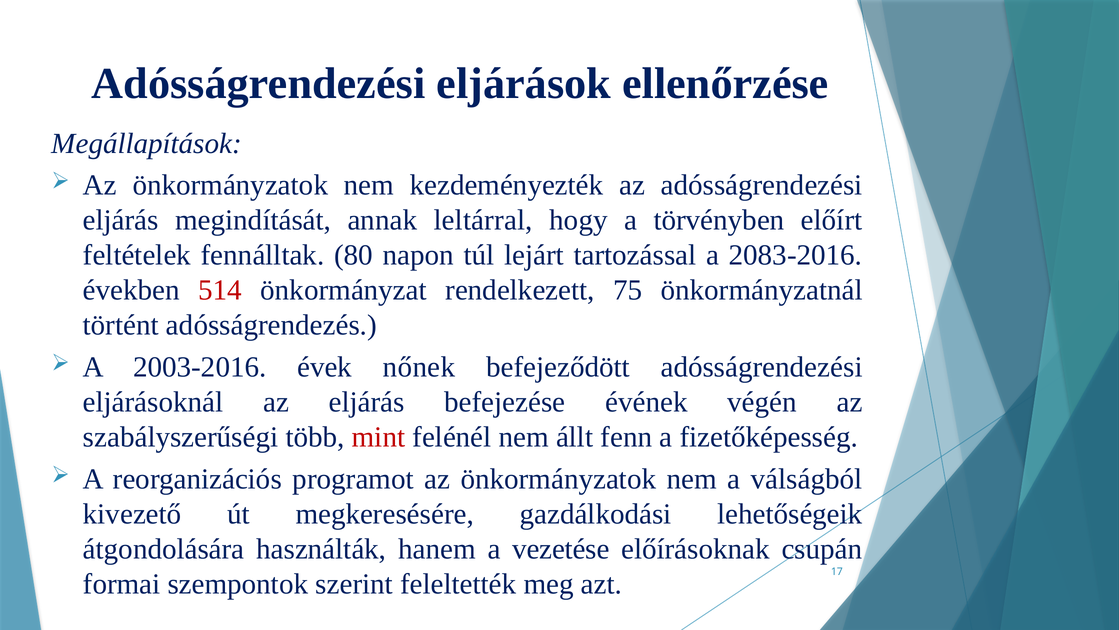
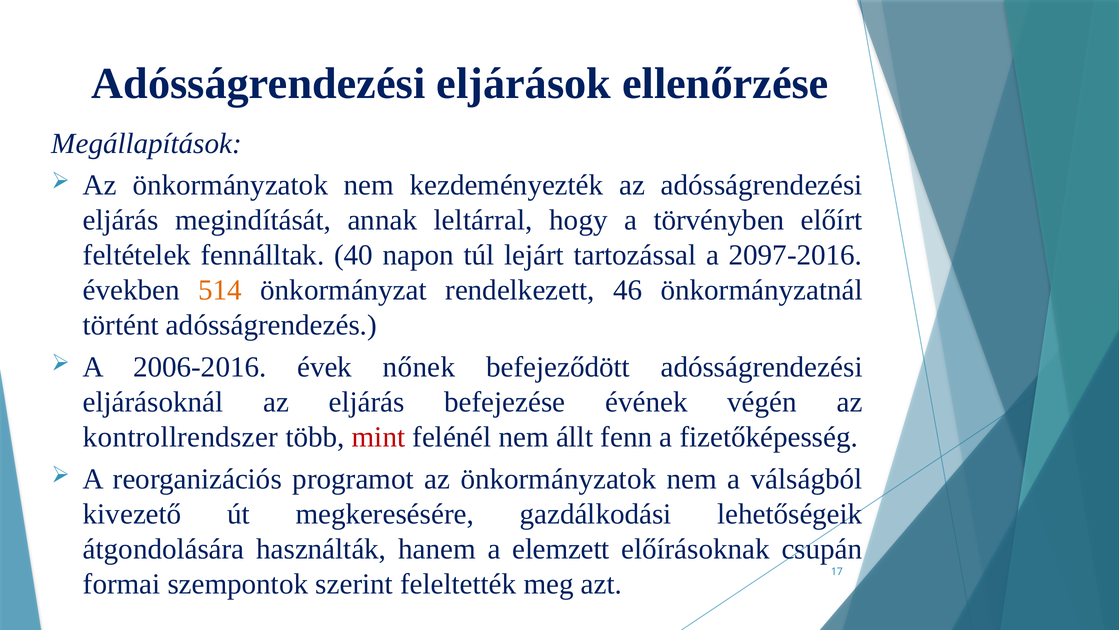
80: 80 -> 40 (354, 255)
2083-2016: 2083-2016 -> 2097-2016 (796, 255)
514 colour: red -> orange (220, 290)
75: 75 -> 46 (628, 290)
2003-2016: 2003-2016 -> 2006-2016 (200, 367)
szabályszerűségi: szabályszerűségi -> kontrollrendszer (180, 437)
vezetése: vezetése -> elemzett (561, 549)
